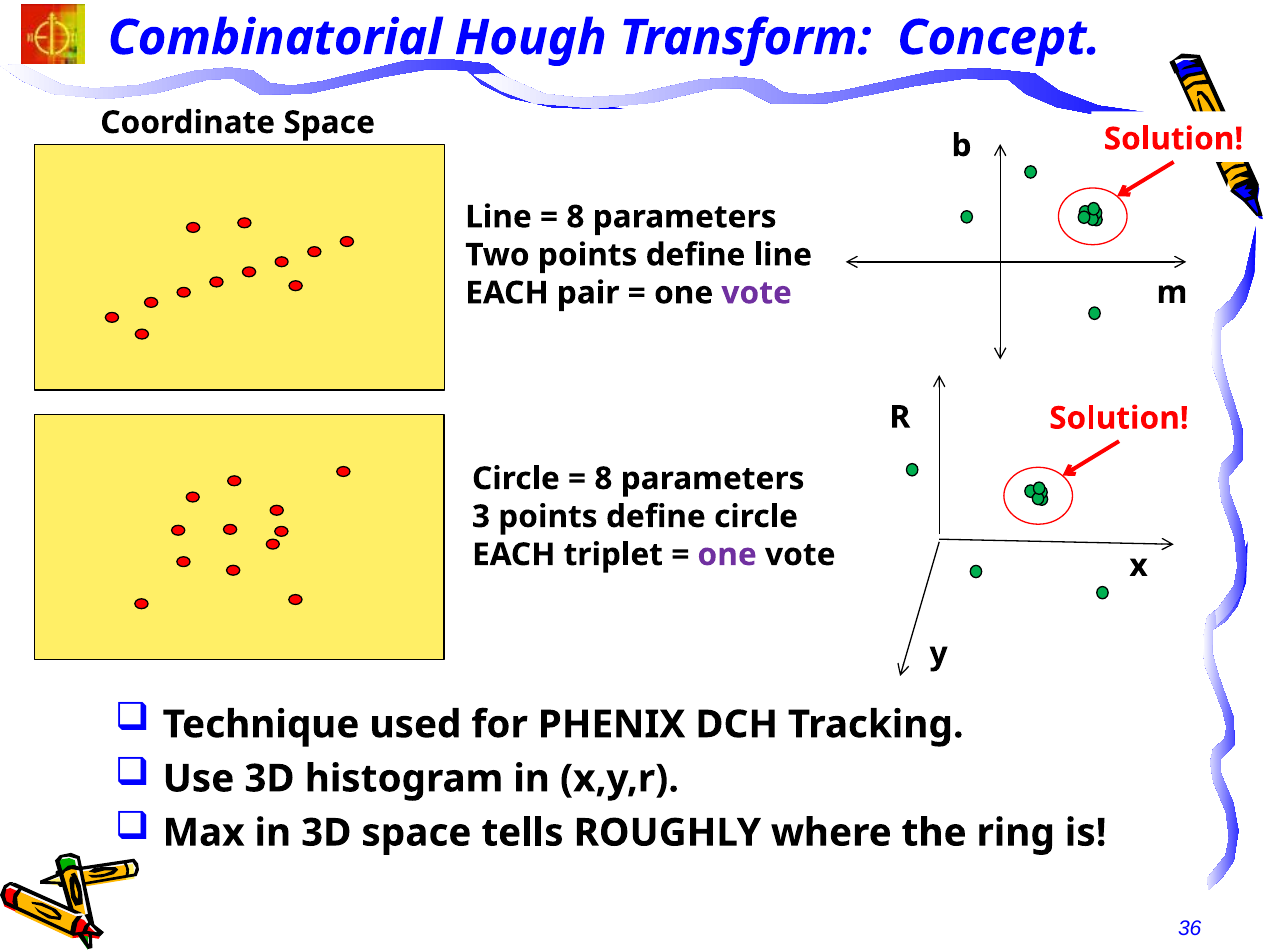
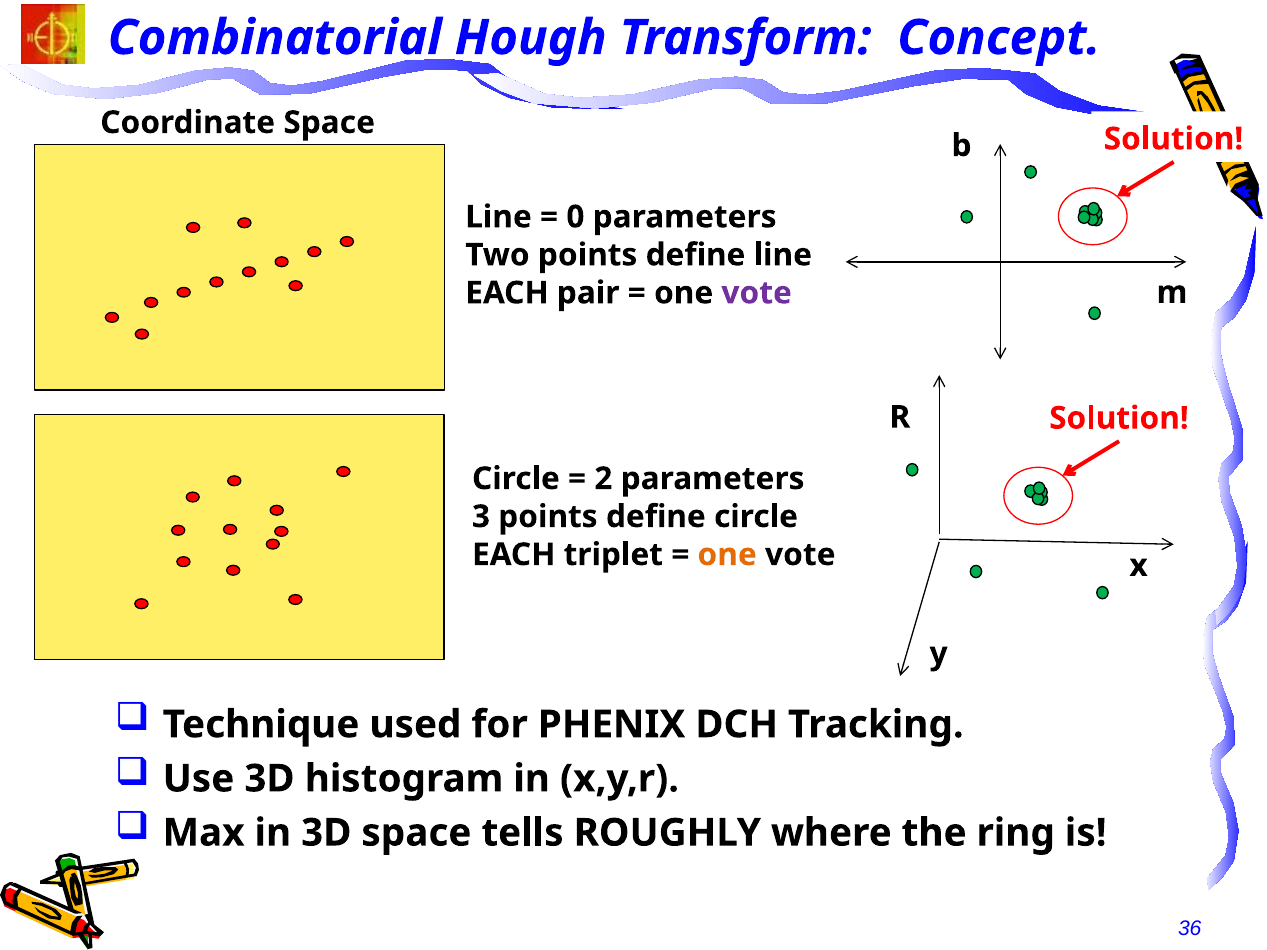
8: 8 -> 0 (575, 217)
8: 8 -> 2 (603, 479)
one colour: purple -> orange (727, 555)
